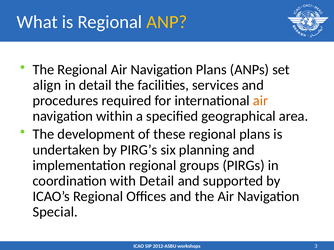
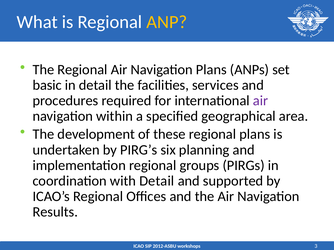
align: align -> basic (47, 85)
air colour: orange -> purple (261, 101)
Special: Special -> Results (55, 212)
